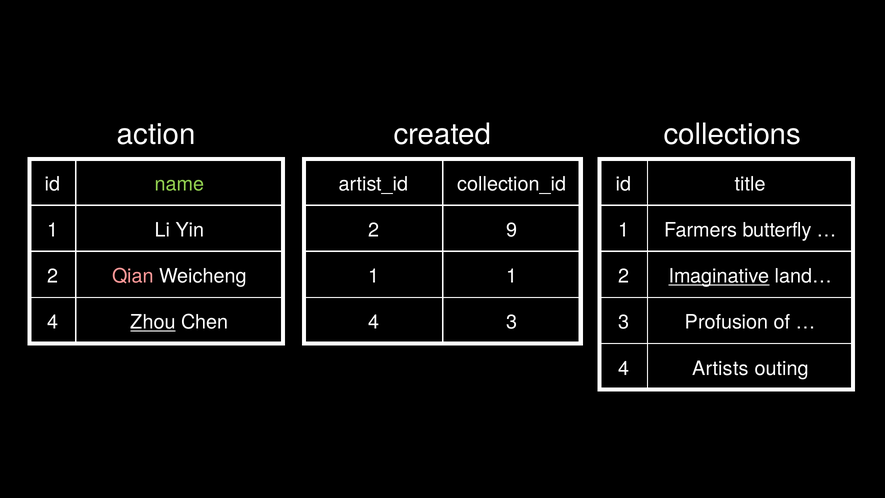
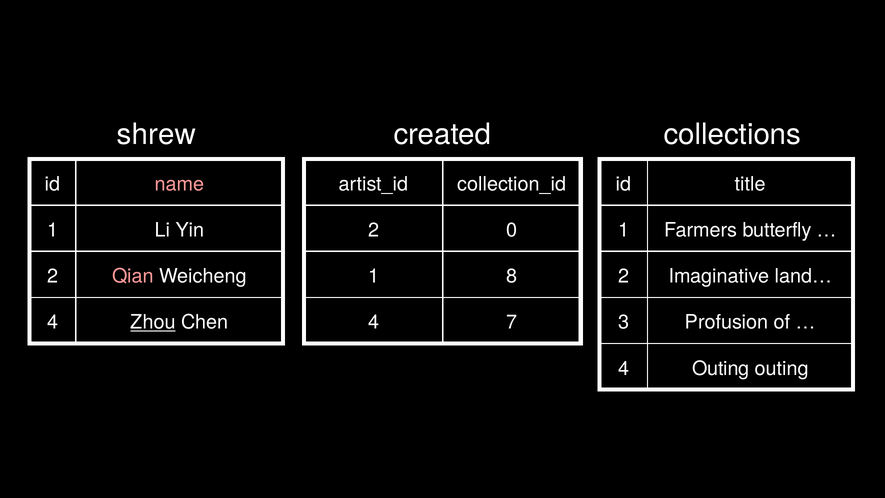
action: action -> shrew (156, 134)
name colour: light green -> pink (179, 184)
9: 9 -> 0 (512, 230)
1 1: 1 -> 8 (512, 276)
Imaginative underline: present -> none (719, 276)
4 3: 3 -> 7 (512, 322)
4 Artists: Artists -> Outing (721, 368)
